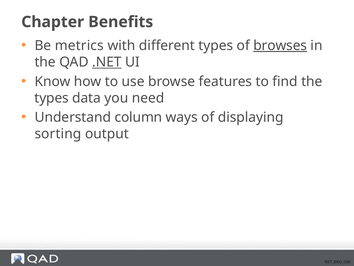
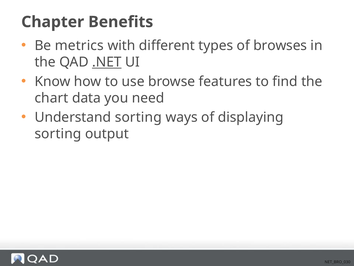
browses underline: present -> none (280, 46)
types: types -> chart (51, 98)
Understand column: column -> sorting (138, 117)
